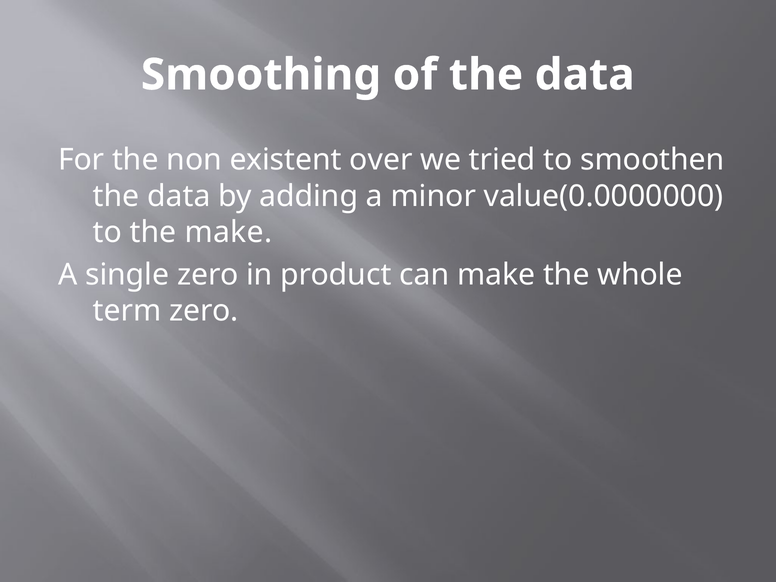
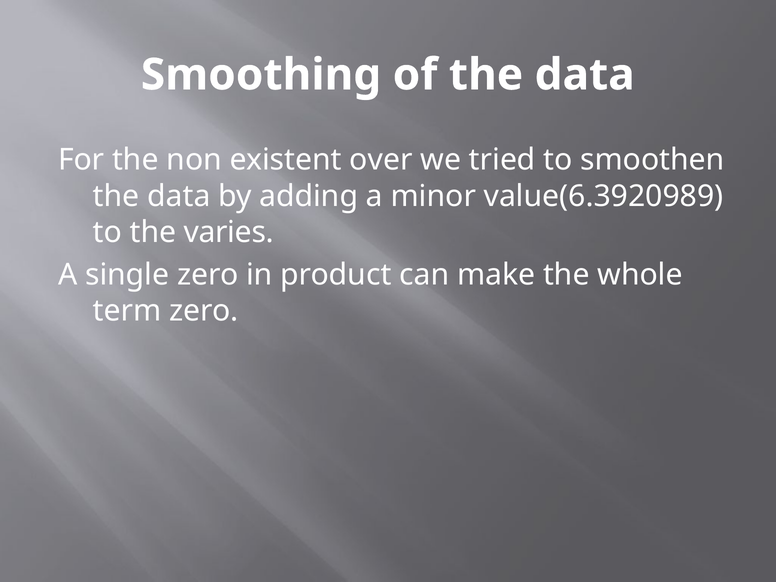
value(0.0000000: value(0.0000000 -> value(6.3920989 (604, 196)
the make: make -> varies (229, 232)
